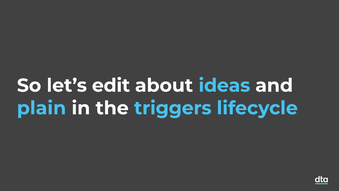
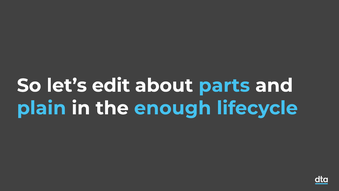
ideas: ideas -> parts (224, 85)
triggers: triggers -> enough (173, 108)
